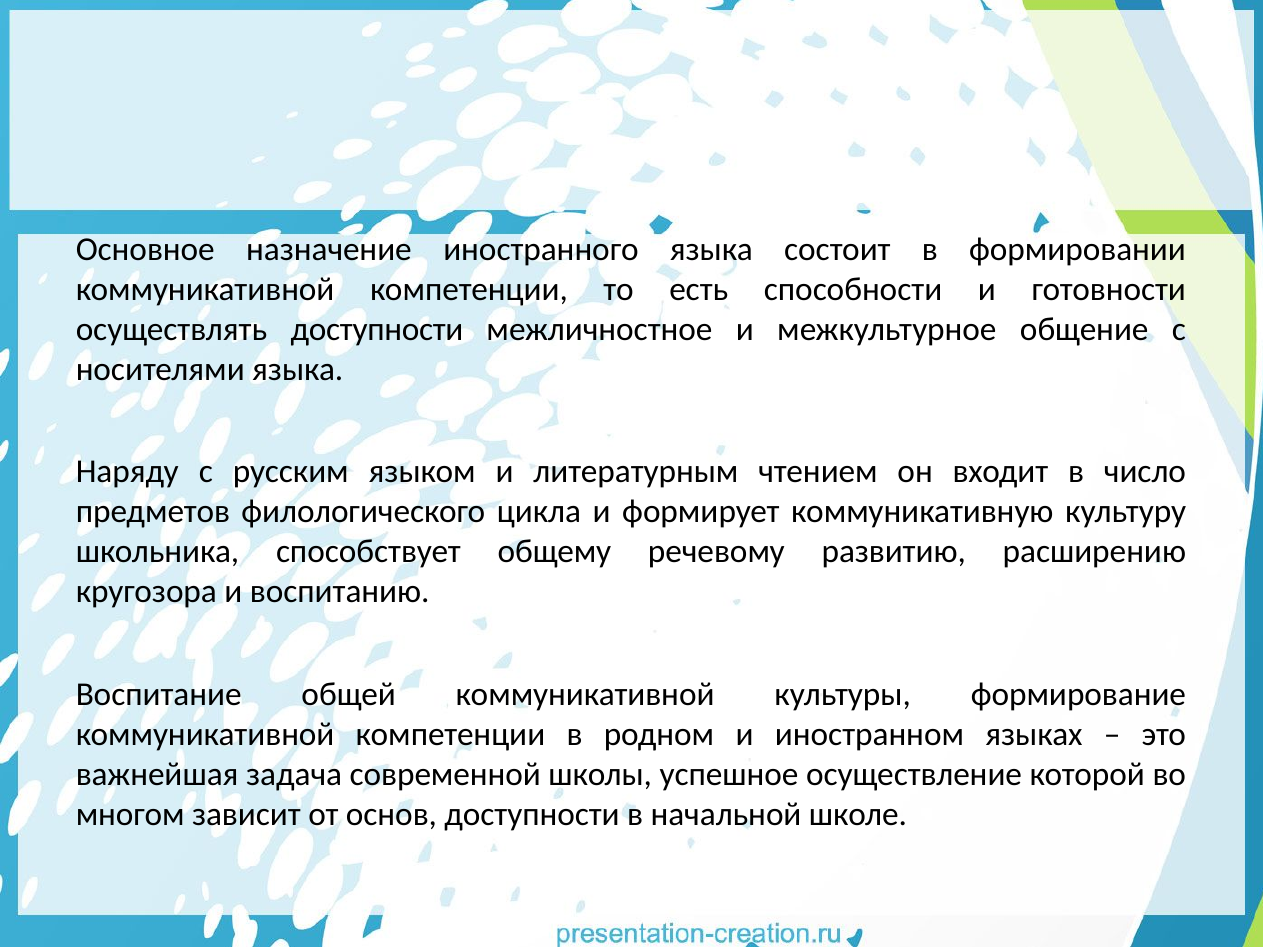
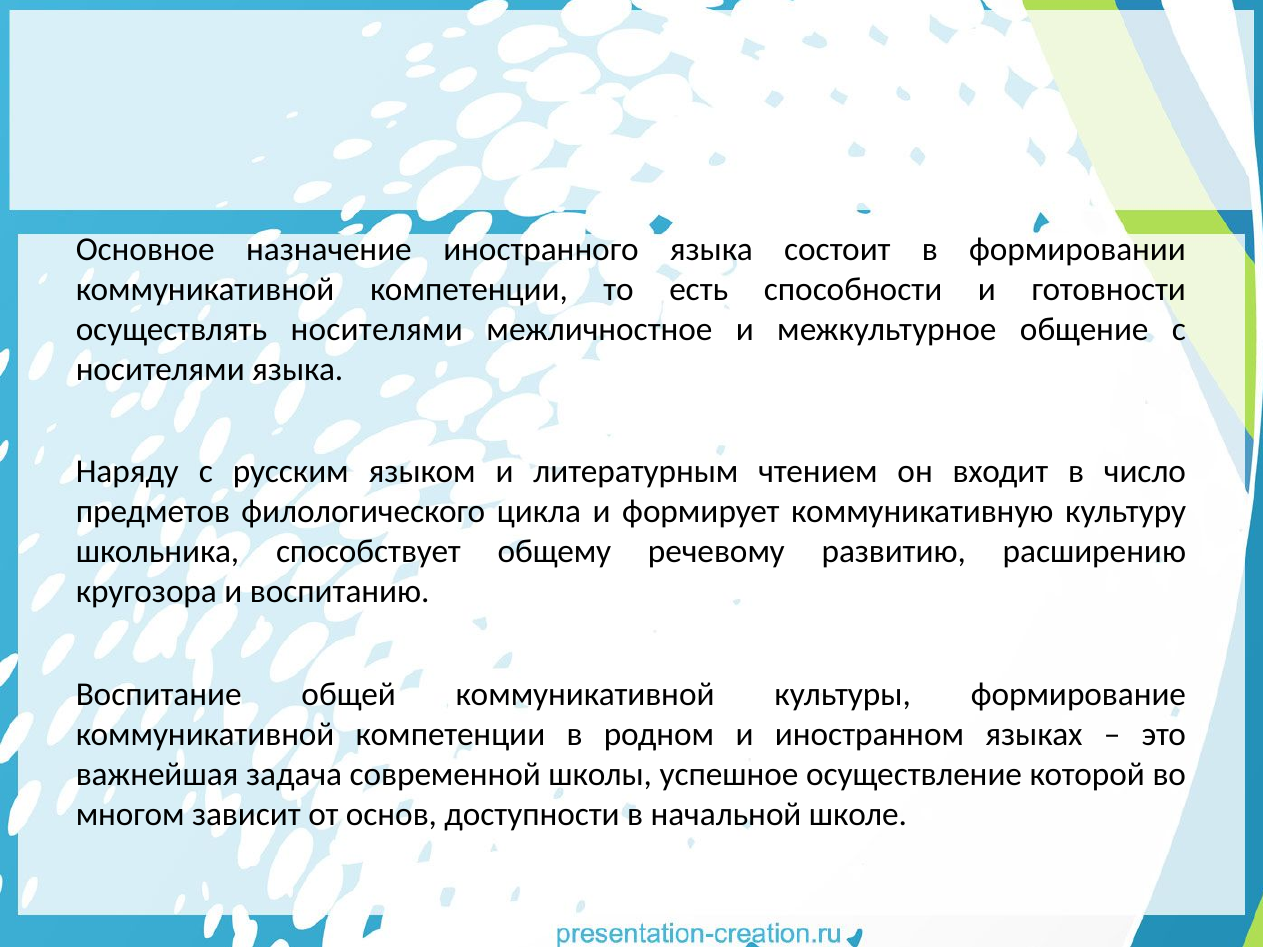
осуществлять доступности: доступности -> носителями (377, 330)
